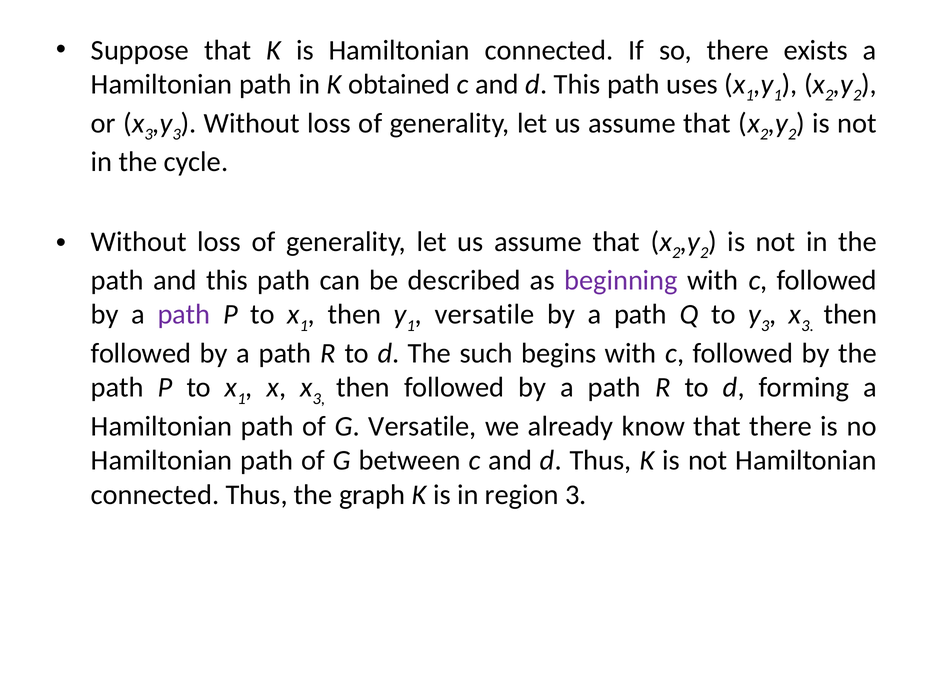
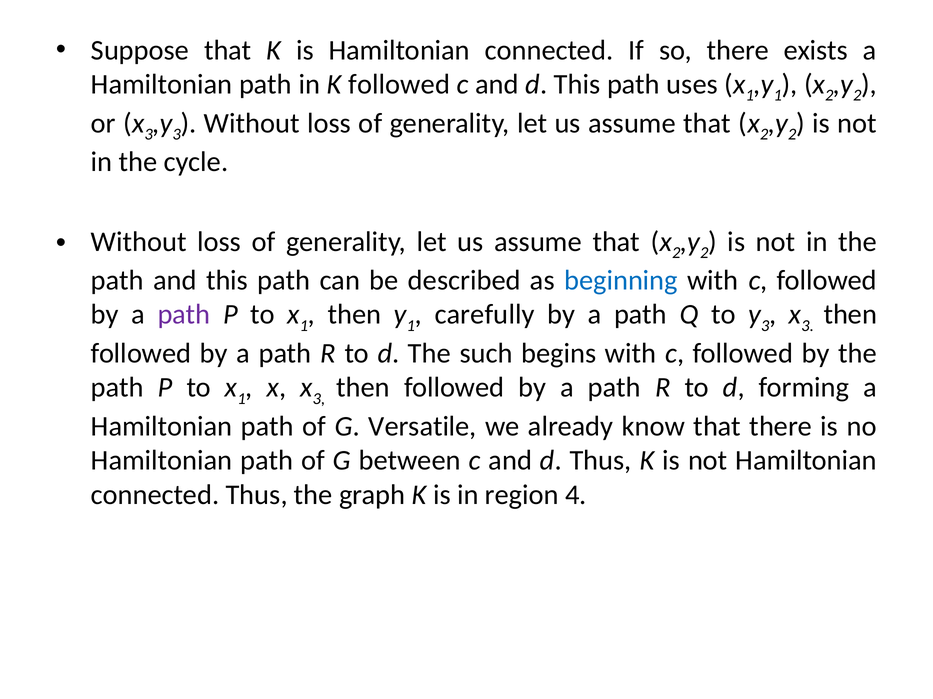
K obtained: obtained -> followed (399, 84)
beginning colour: purple -> blue (621, 281)
versatile: versatile -> carefully (485, 315)
region 3: 3 -> 4 (576, 495)
